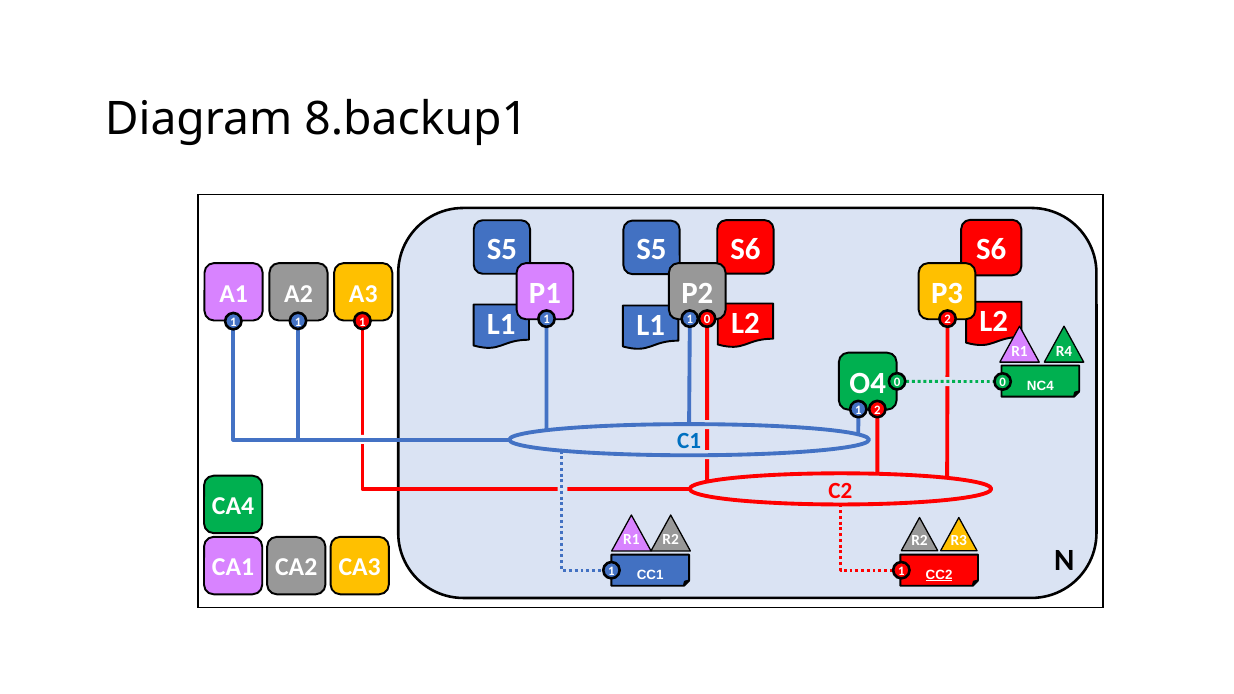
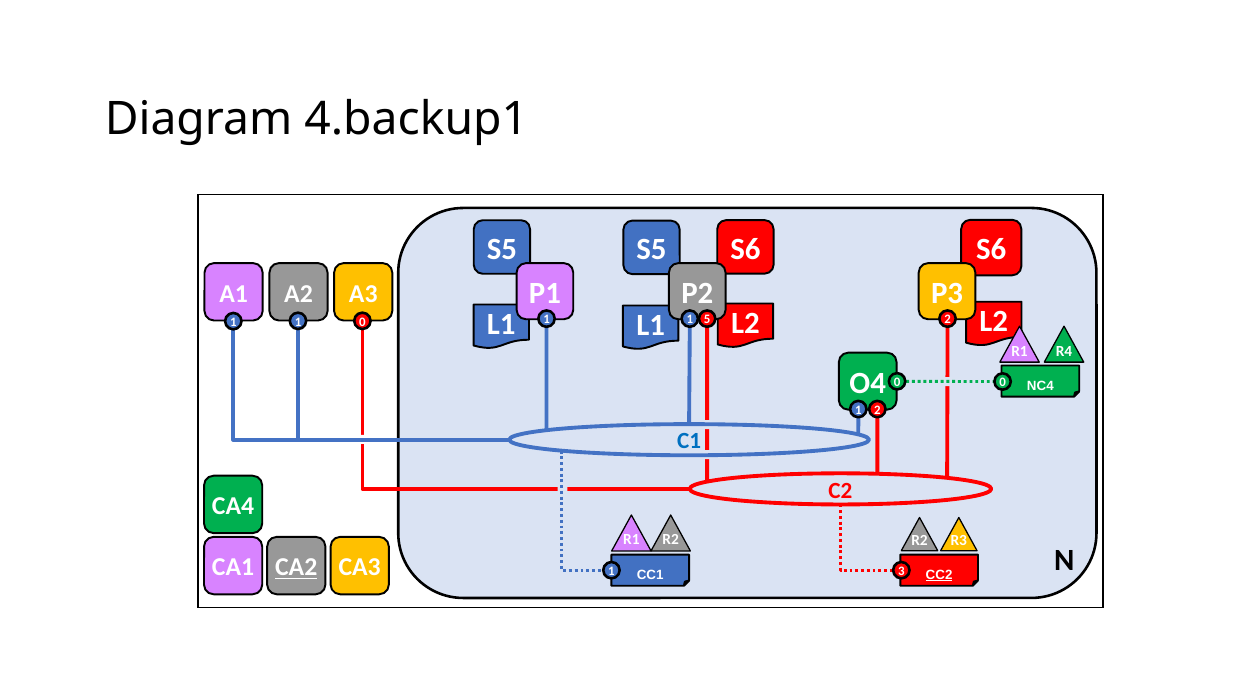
8.backup1: 8.backup1 -> 4.backup1 (416, 119)
1 0: 0 -> 5 (707, 320)
1: 1 -> 0 (362, 322)
CA2 underline: none -> present (296, 567)
1: 1 -> 3 (901, 571)
